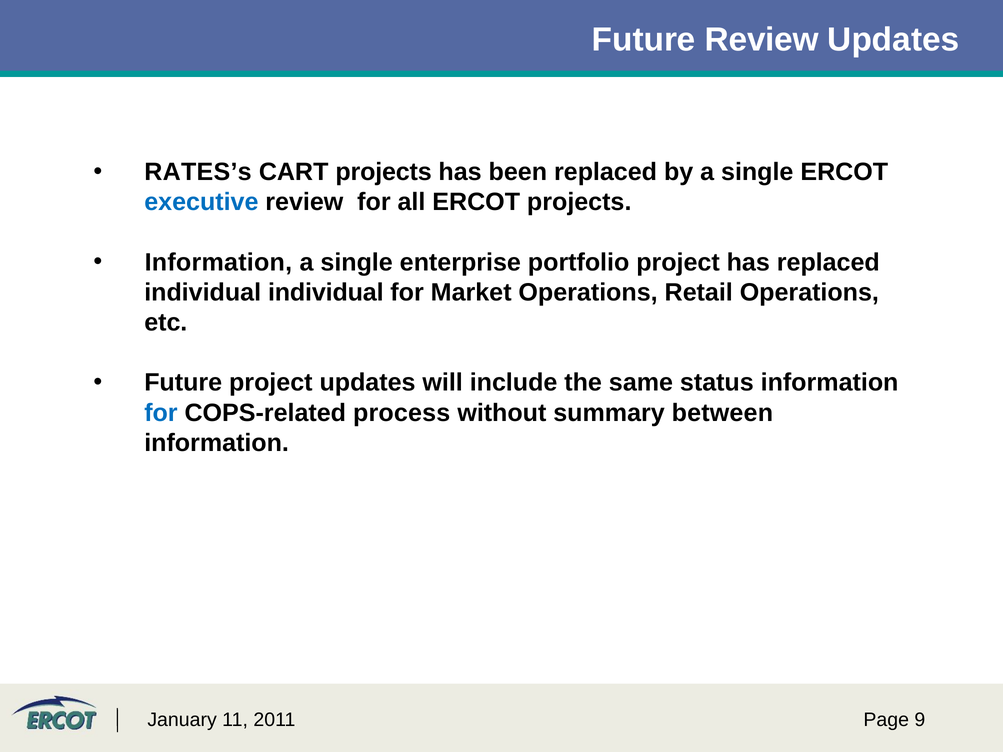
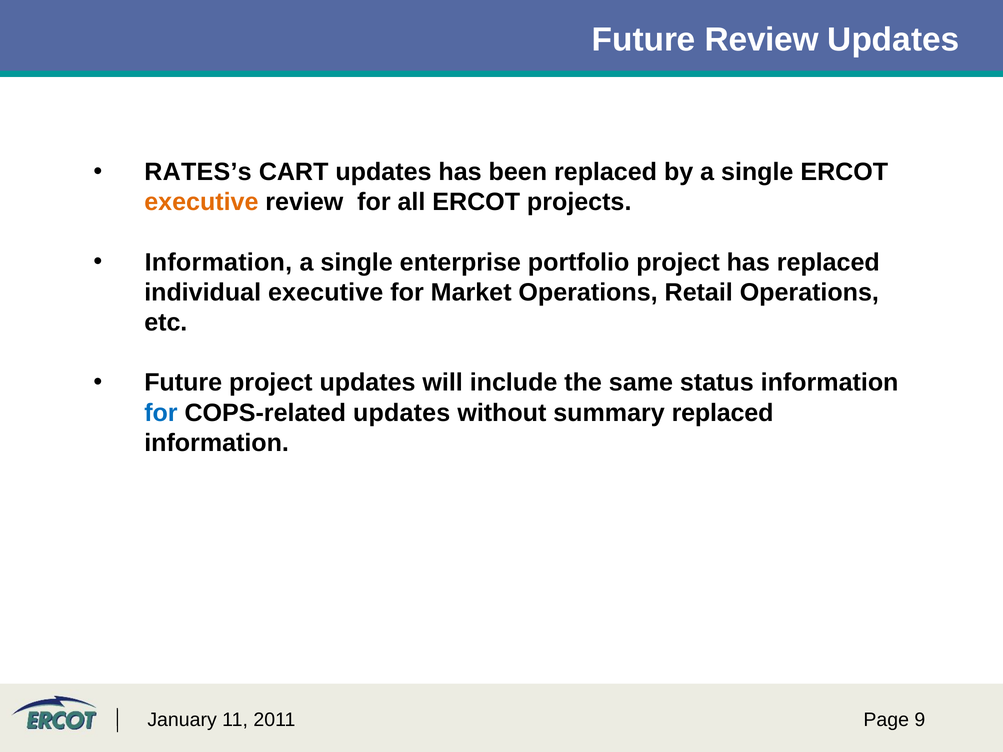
CART projects: projects -> updates (383, 172)
executive colour: blue -> orange (201, 202)
individual individual: individual -> executive (326, 293)
COPS-related process: process -> updates (402, 413)
summary between: between -> replaced (723, 413)
